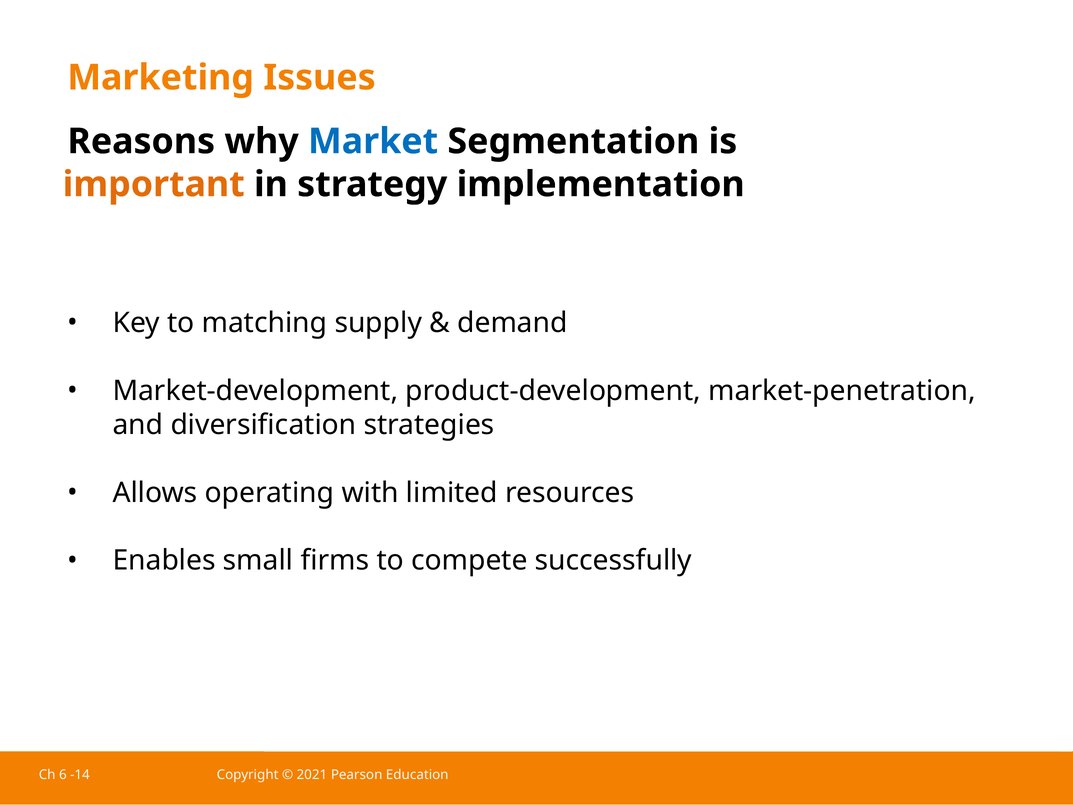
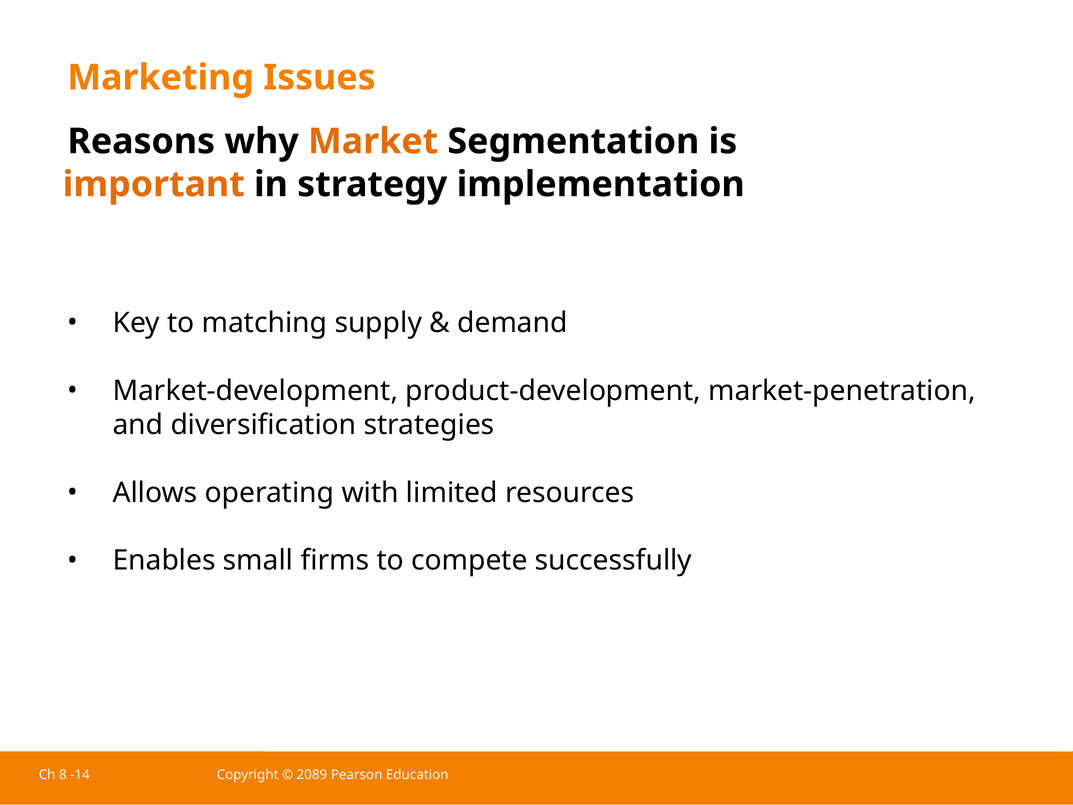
Market colour: blue -> orange (373, 141)
6: 6 -> 8 (63, 775)
2021: 2021 -> 2089 (312, 775)
